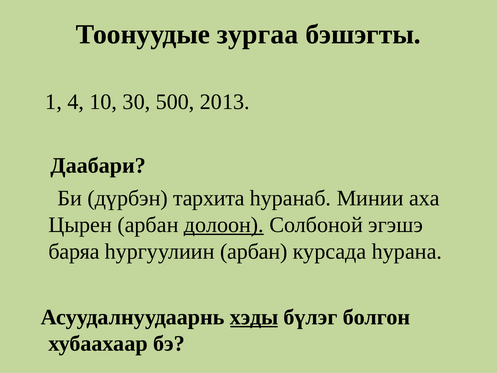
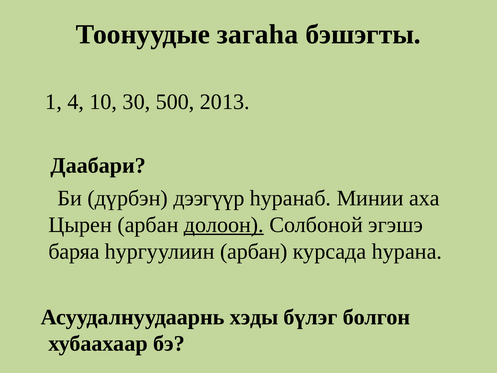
зургаа: зургаа -> загаһа (258, 34)
тархита: тархита -> дээгүүр (209, 198)
хэды underline: present -> none (254, 317)
